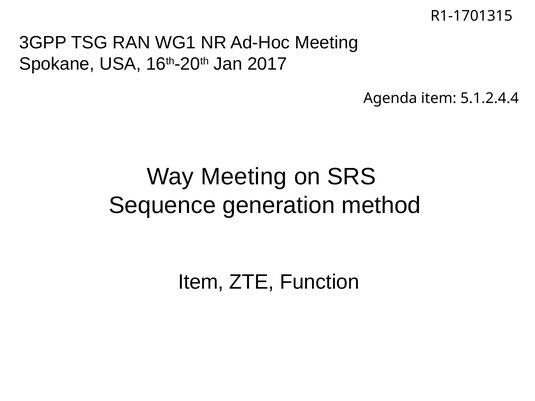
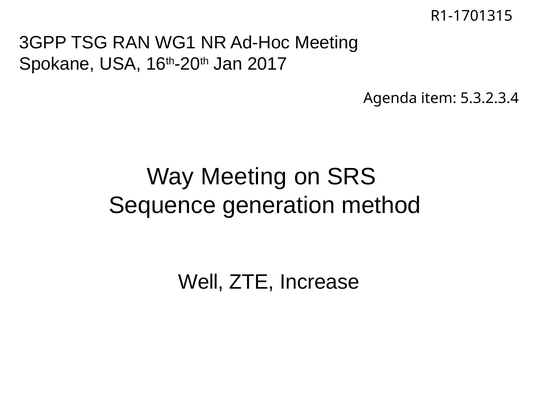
5.1.2.4.4: 5.1.2.4.4 -> 5.3.2.3.4 (490, 98)
Item: Item -> Well (201, 282)
Function: Function -> Increase (320, 282)
